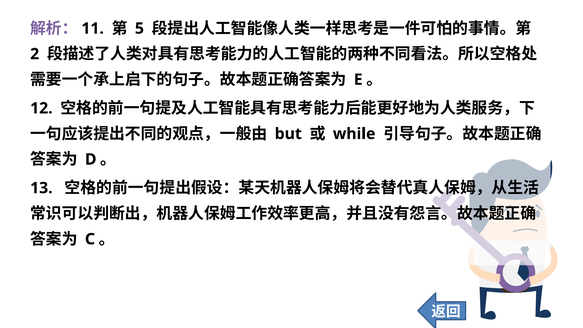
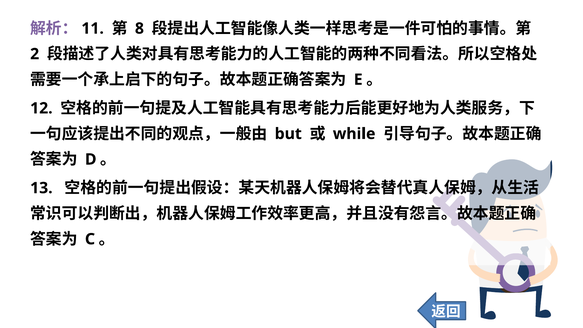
5: 5 -> 8 (139, 28)
